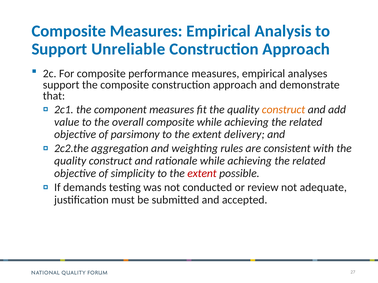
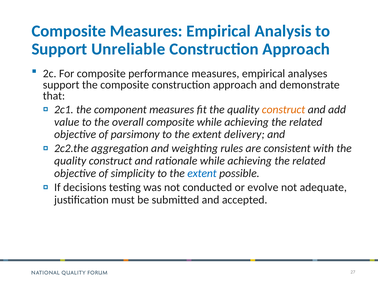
extent colour: red -> blue (202, 174)
demands: demands -> decisions (85, 188)
review: review -> evolve (263, 188)
